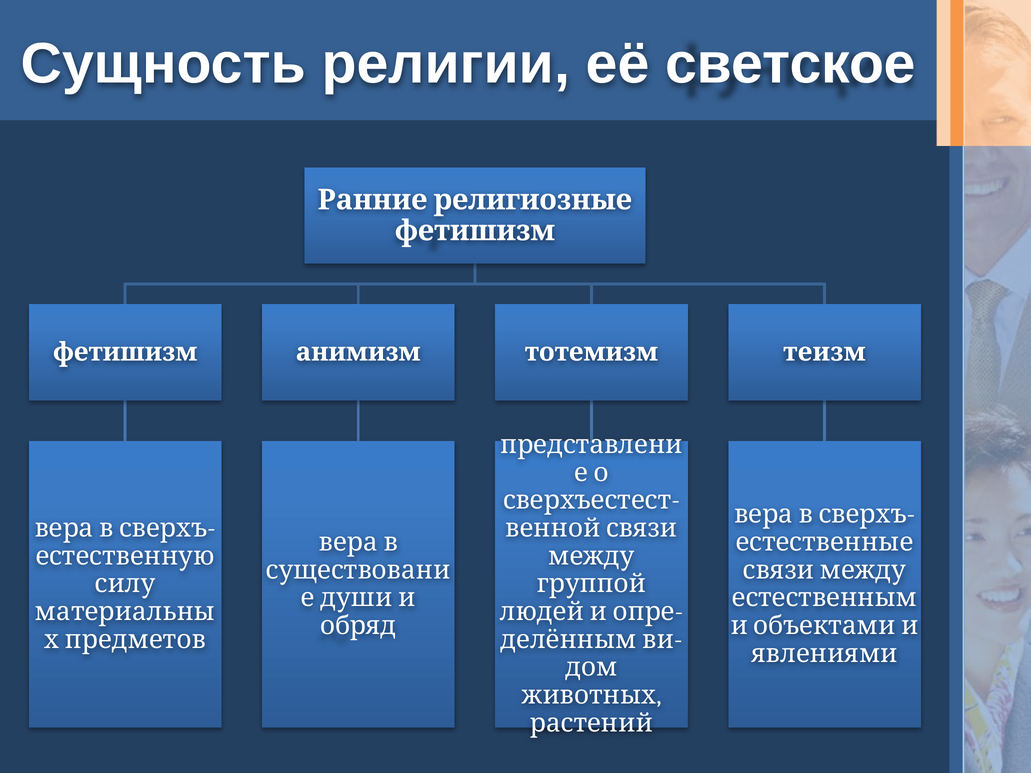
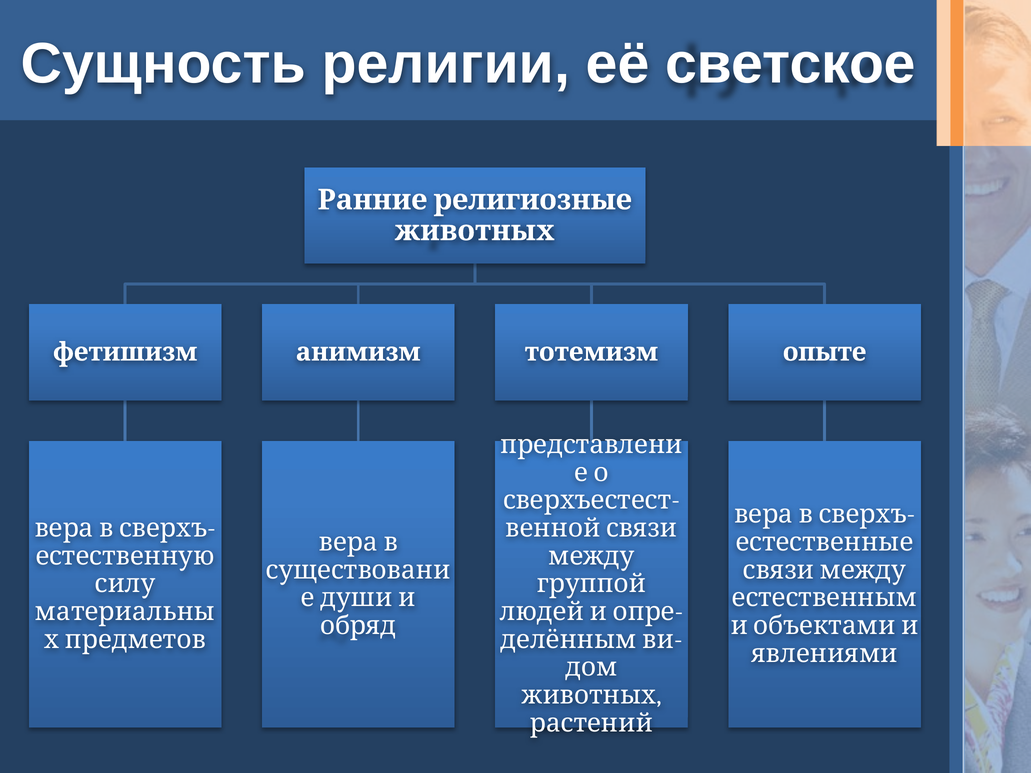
фетишизм: фетишизм -> животных (475, 231)
теизм: теизм -> опыте (825, 352)
